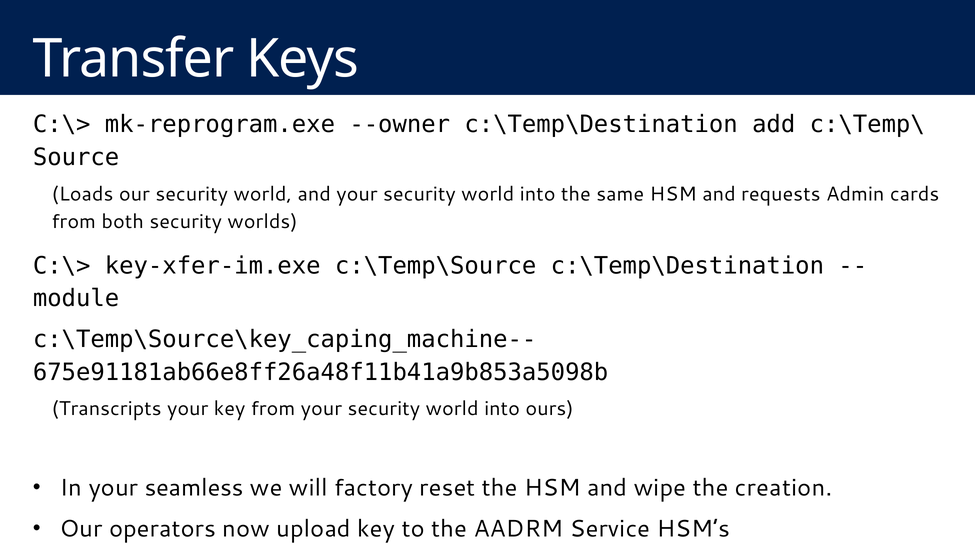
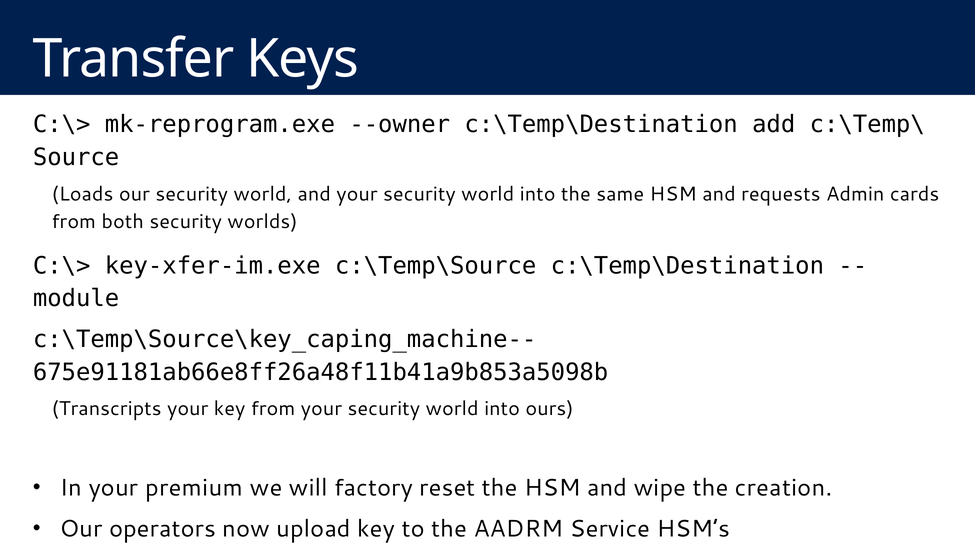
seamless: seamless -> premium (194, 488)
